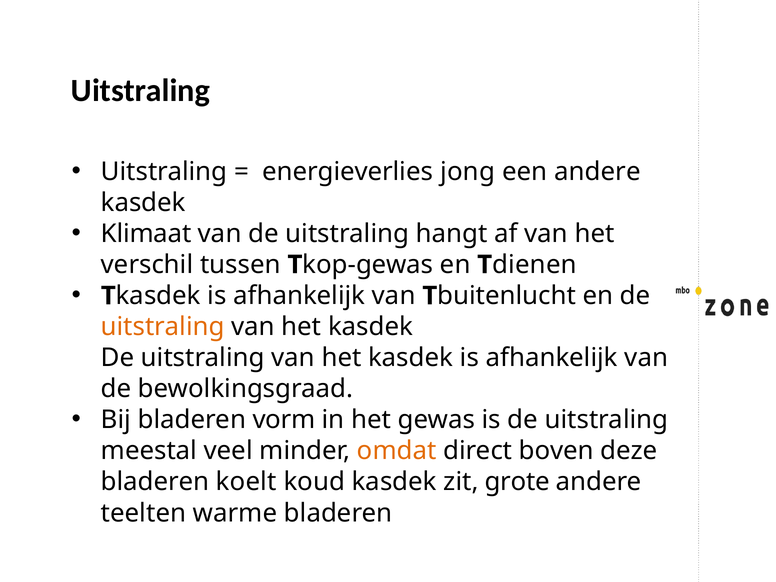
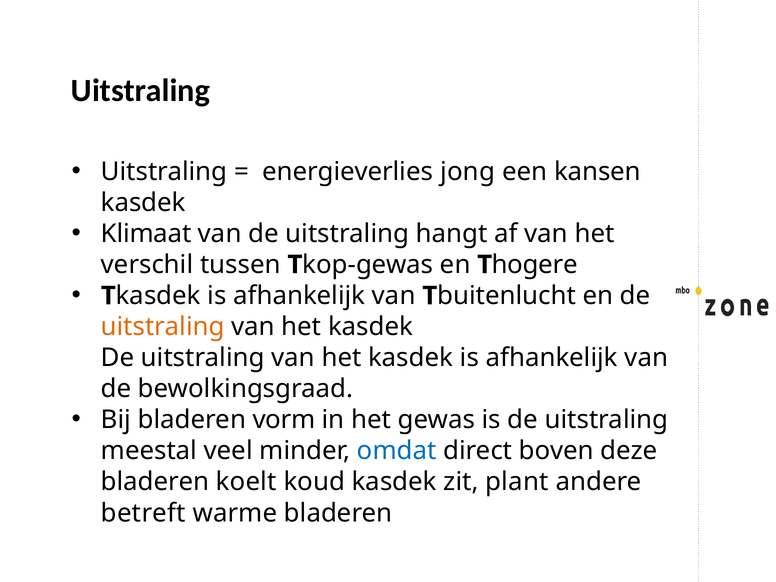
een andere: andere -> kansen (597, 172)
dienen: dienen -> hogere (535, 265)
omdat colour: orange -> blue (397, 451)
grote: grote -> plant (517, 482)
teelten: teelten -> betreft (143, 513)
